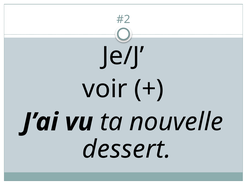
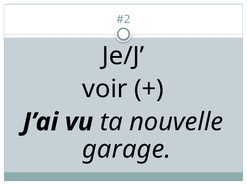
dessert: dessert -> garage (127, 150)
